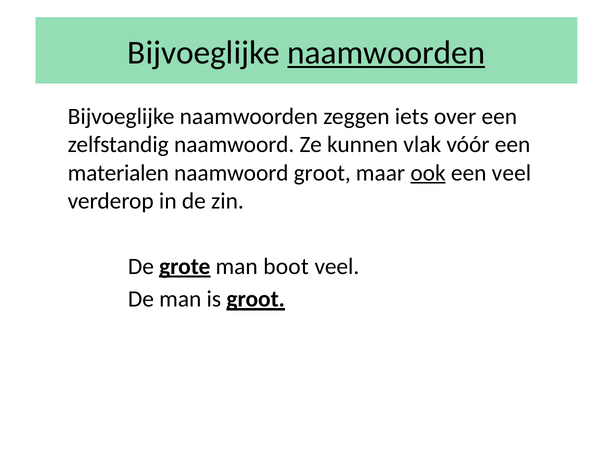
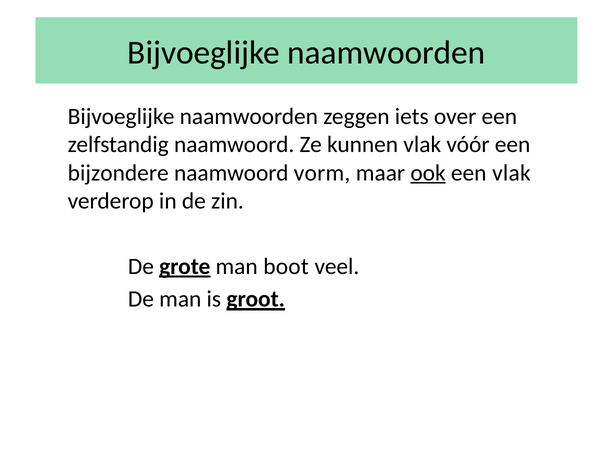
naamwoorden underline: present -> none (386, 53)
materialen: materialen -> bijzondere (118, 173)
naamwoord groot: groot -> vorm (322, 173)
een veel: veel -> vlak (511, 173)
